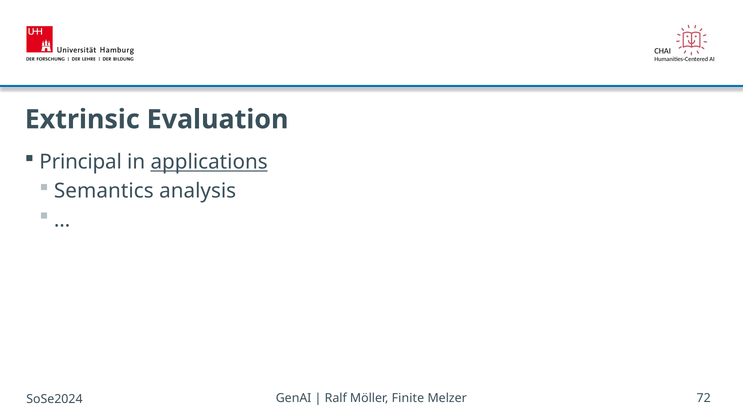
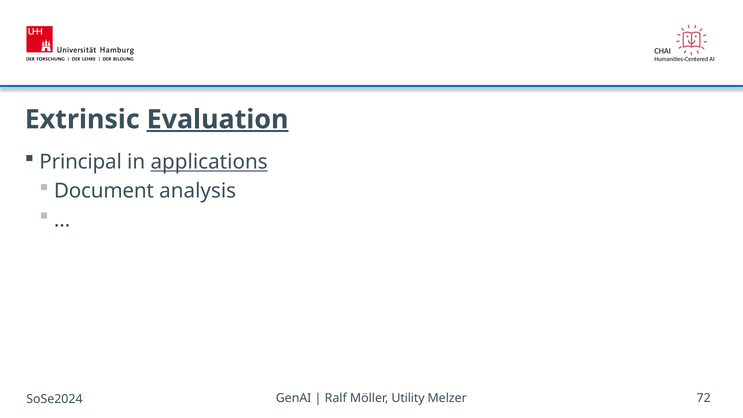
Evaluation underline: none -> present (218, 119)
Semantics: Semantics -> Document (104, 191)
Finite: Finite -> Utility (408, 398)
